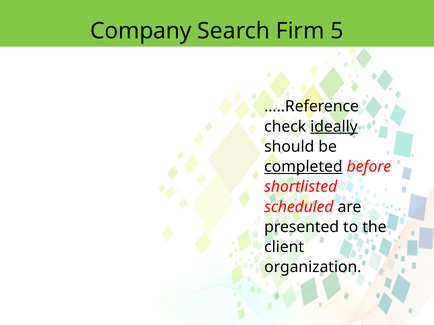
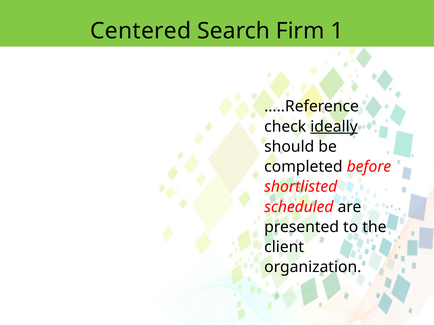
Company: Company -> Centered (141, 31)
5: 5 -> 1 (337, 31)
completed underline: present -> none (303, 167)
